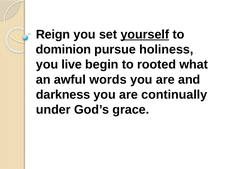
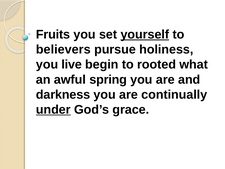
Reign: Reign -> Fruits (53, 34)
dominion: dominion -> believers (63, 49)
words: words -> spring (108, 79)
under underline: none -> present (53, 109)
